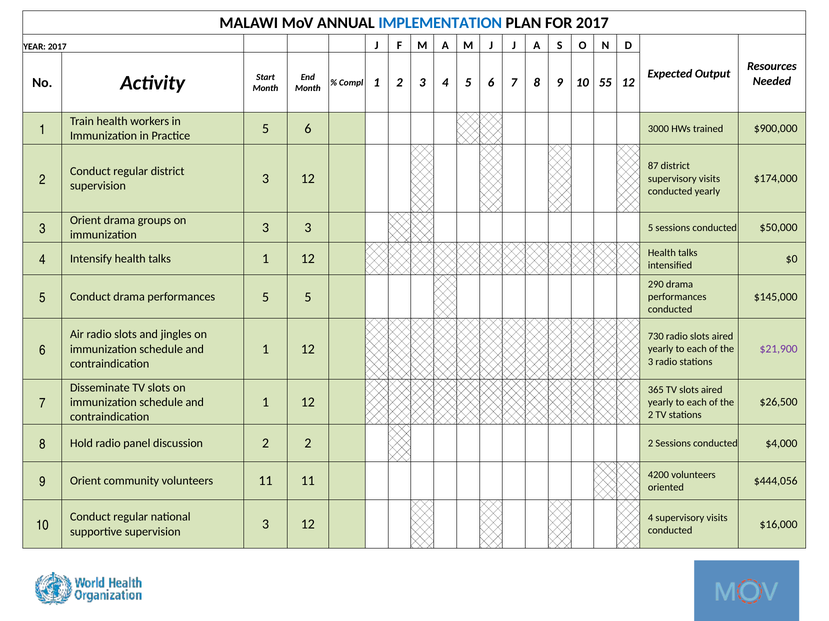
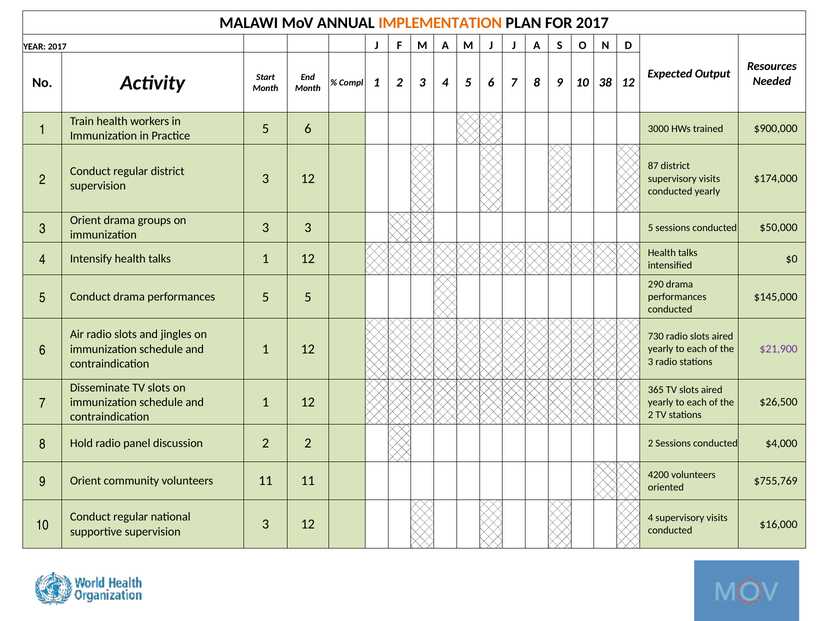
IMPLEMENTATION colour: blue -> orange (440, 23)
55: 55 -> 38 (605, 83)
$444,056: $444,056 -> $755,769 (776, 481)
